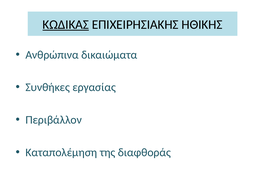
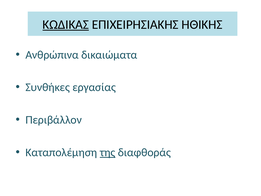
της underline: none -> present (108, 152)
